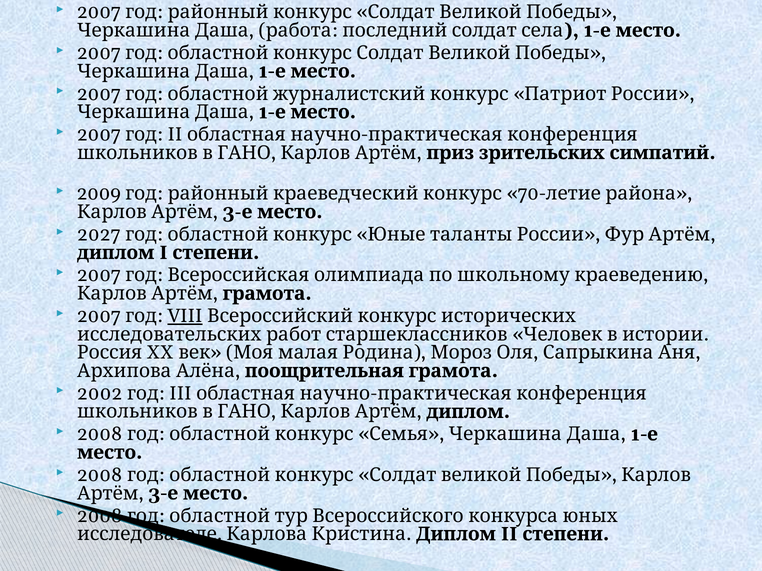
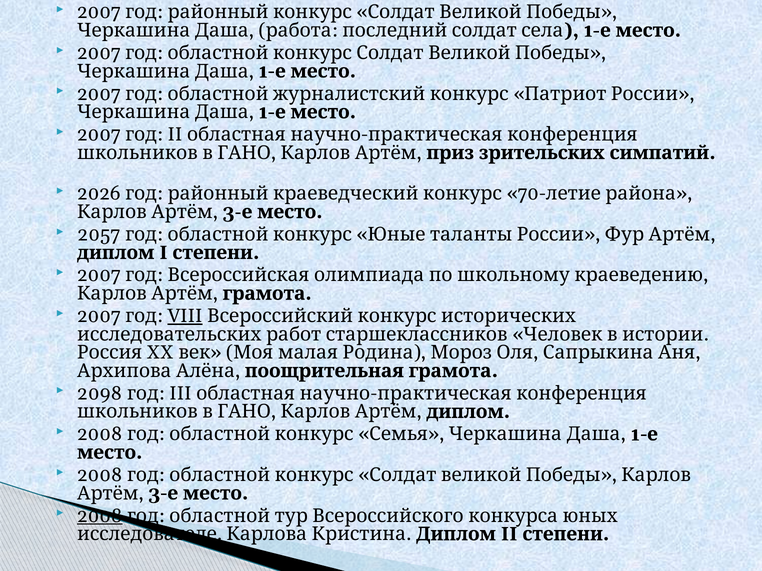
2009: 2009 -> 2026 (99, 194)
2027: 2027 -> 2057 (99, 235)
2002: 2002 -> 2098 (100, 394)
2008 underline: none -> present (100, 516)
